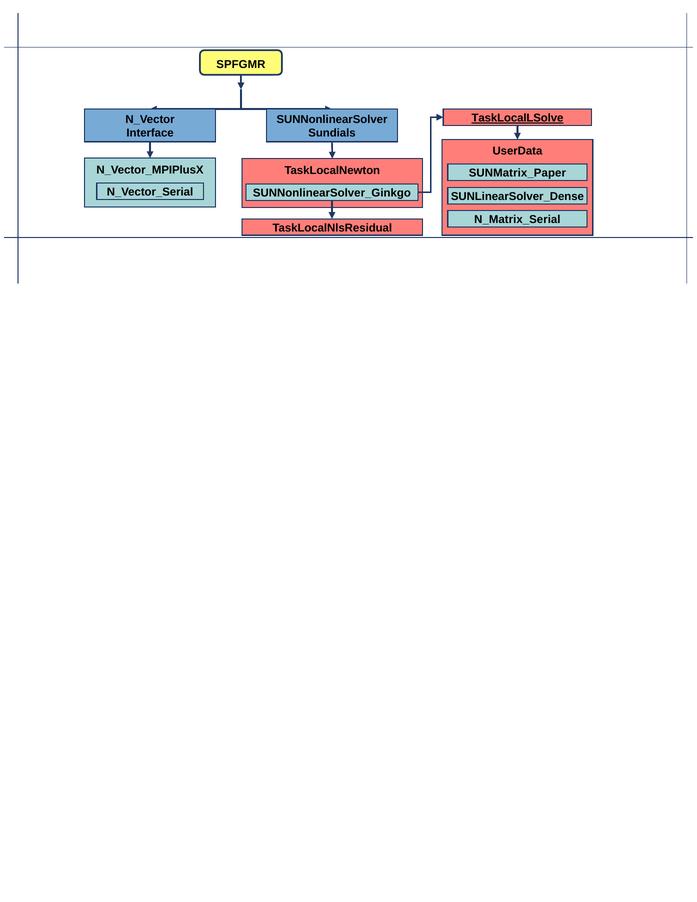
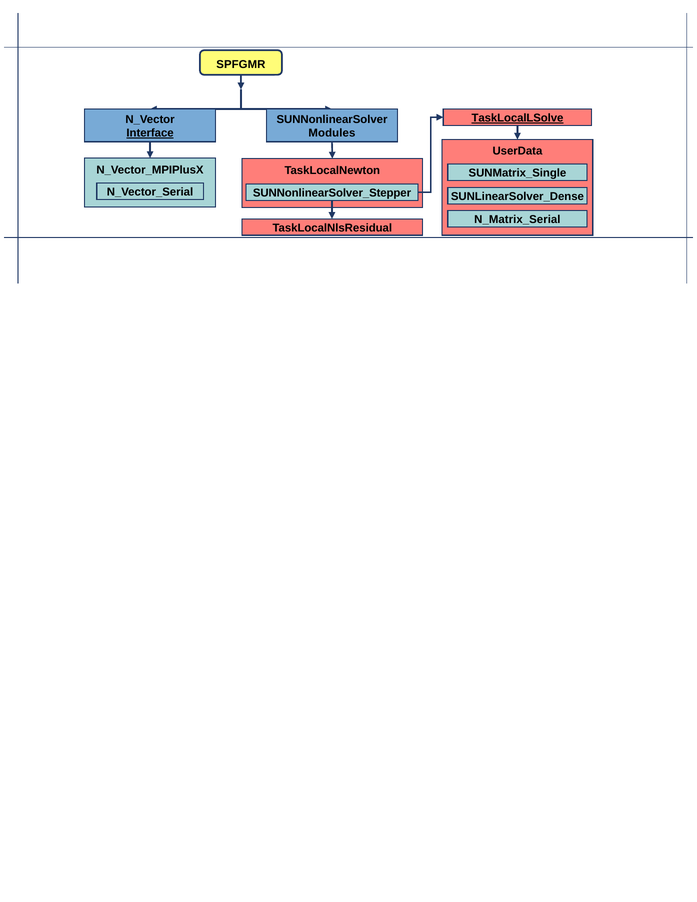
Interface underline: none -> present (150, 133)
Sundials: Sundials -> Modules (332, 133)
SUNMatrix_Paper: SUNMatrix_Paper -> SUNMatrix_Single (517, 173)
SUNNonlinearSolver_Ginkgo: SUNNonlinearSolver_Ginkgo -> SUNNonlinearSolver_Stepper (332, 193)
